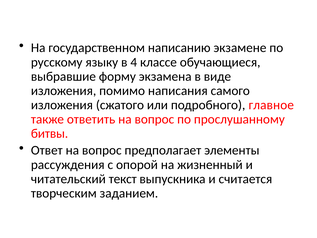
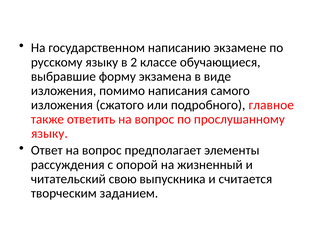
4: 4 -> 2 (134, 62)
битвы: битвы -> языку (49, 133)
текст: текст -> свою (123, 179)
